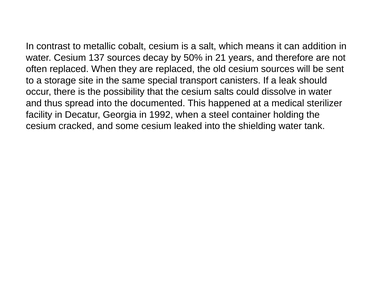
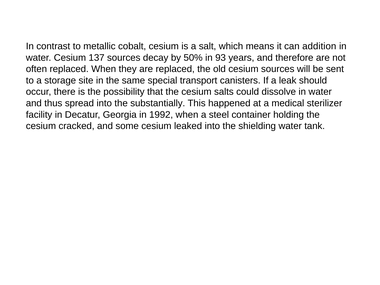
21: 21 -> 93 (221, 58)
documented: documented -> substantially (158, 103)
